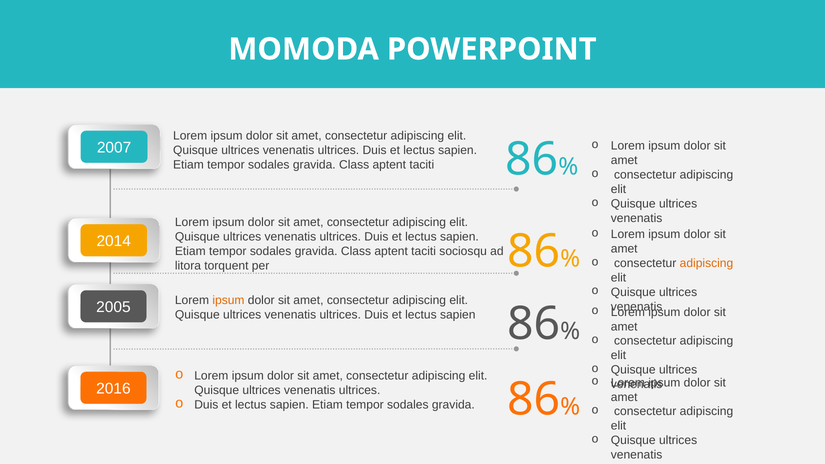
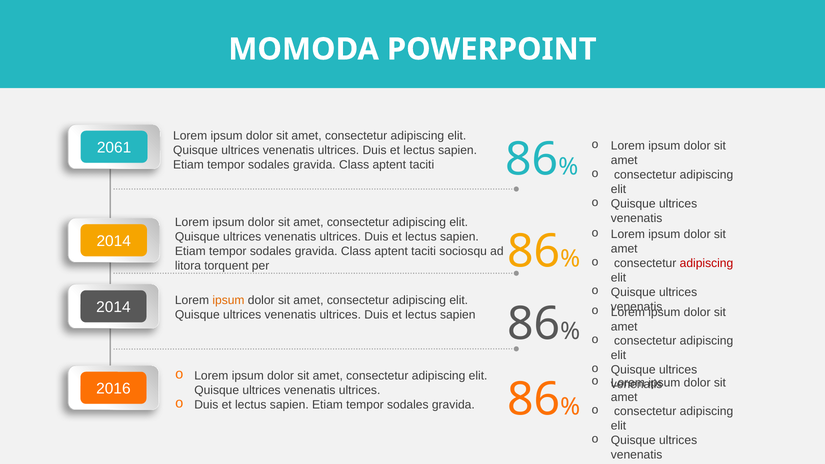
2007: 2007 -> 2061 (114, 148)
adipiscing colour: orange -> red (706, 263)
2005: 2005 -> 2014 (113, 307)
